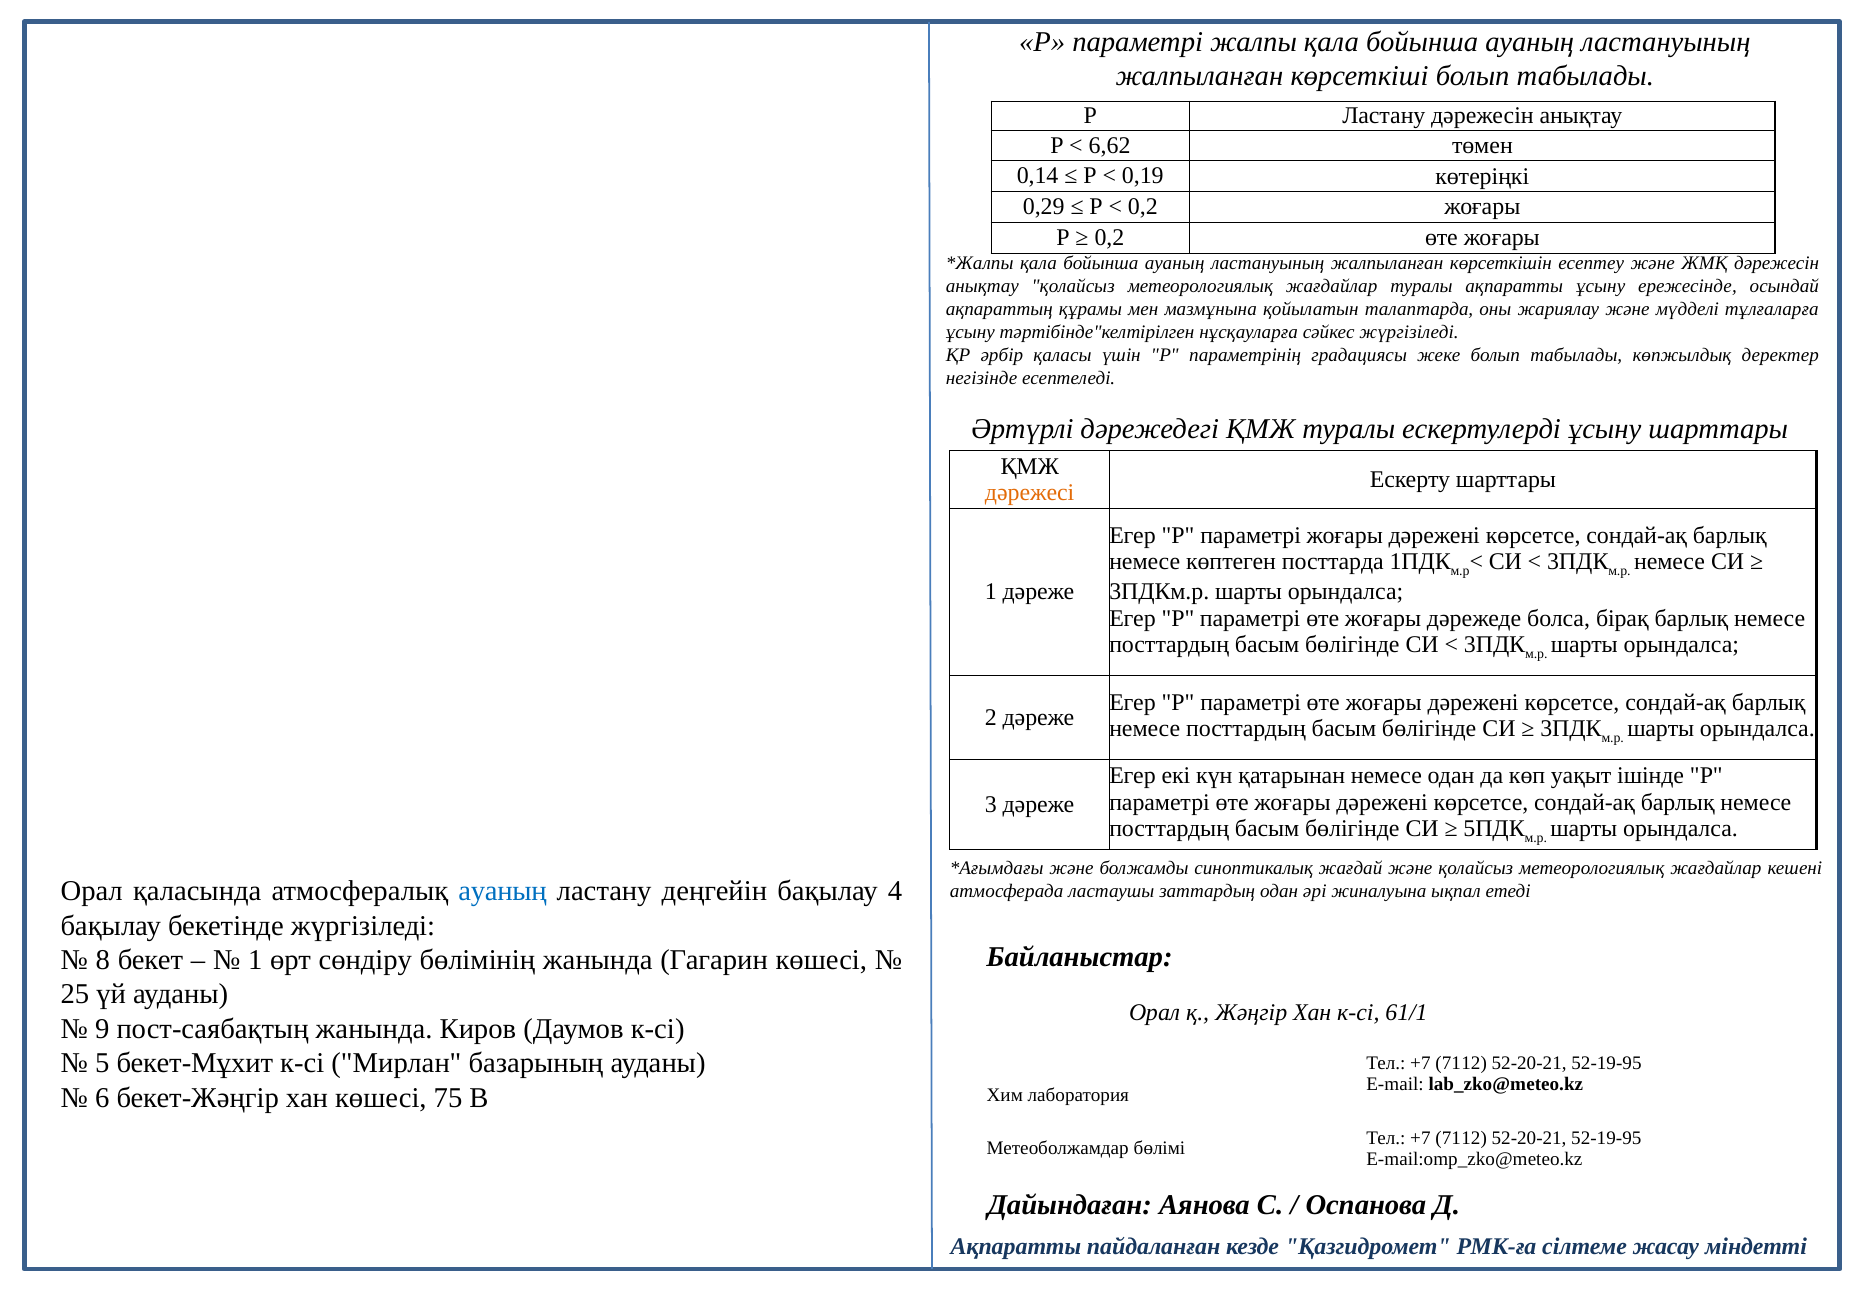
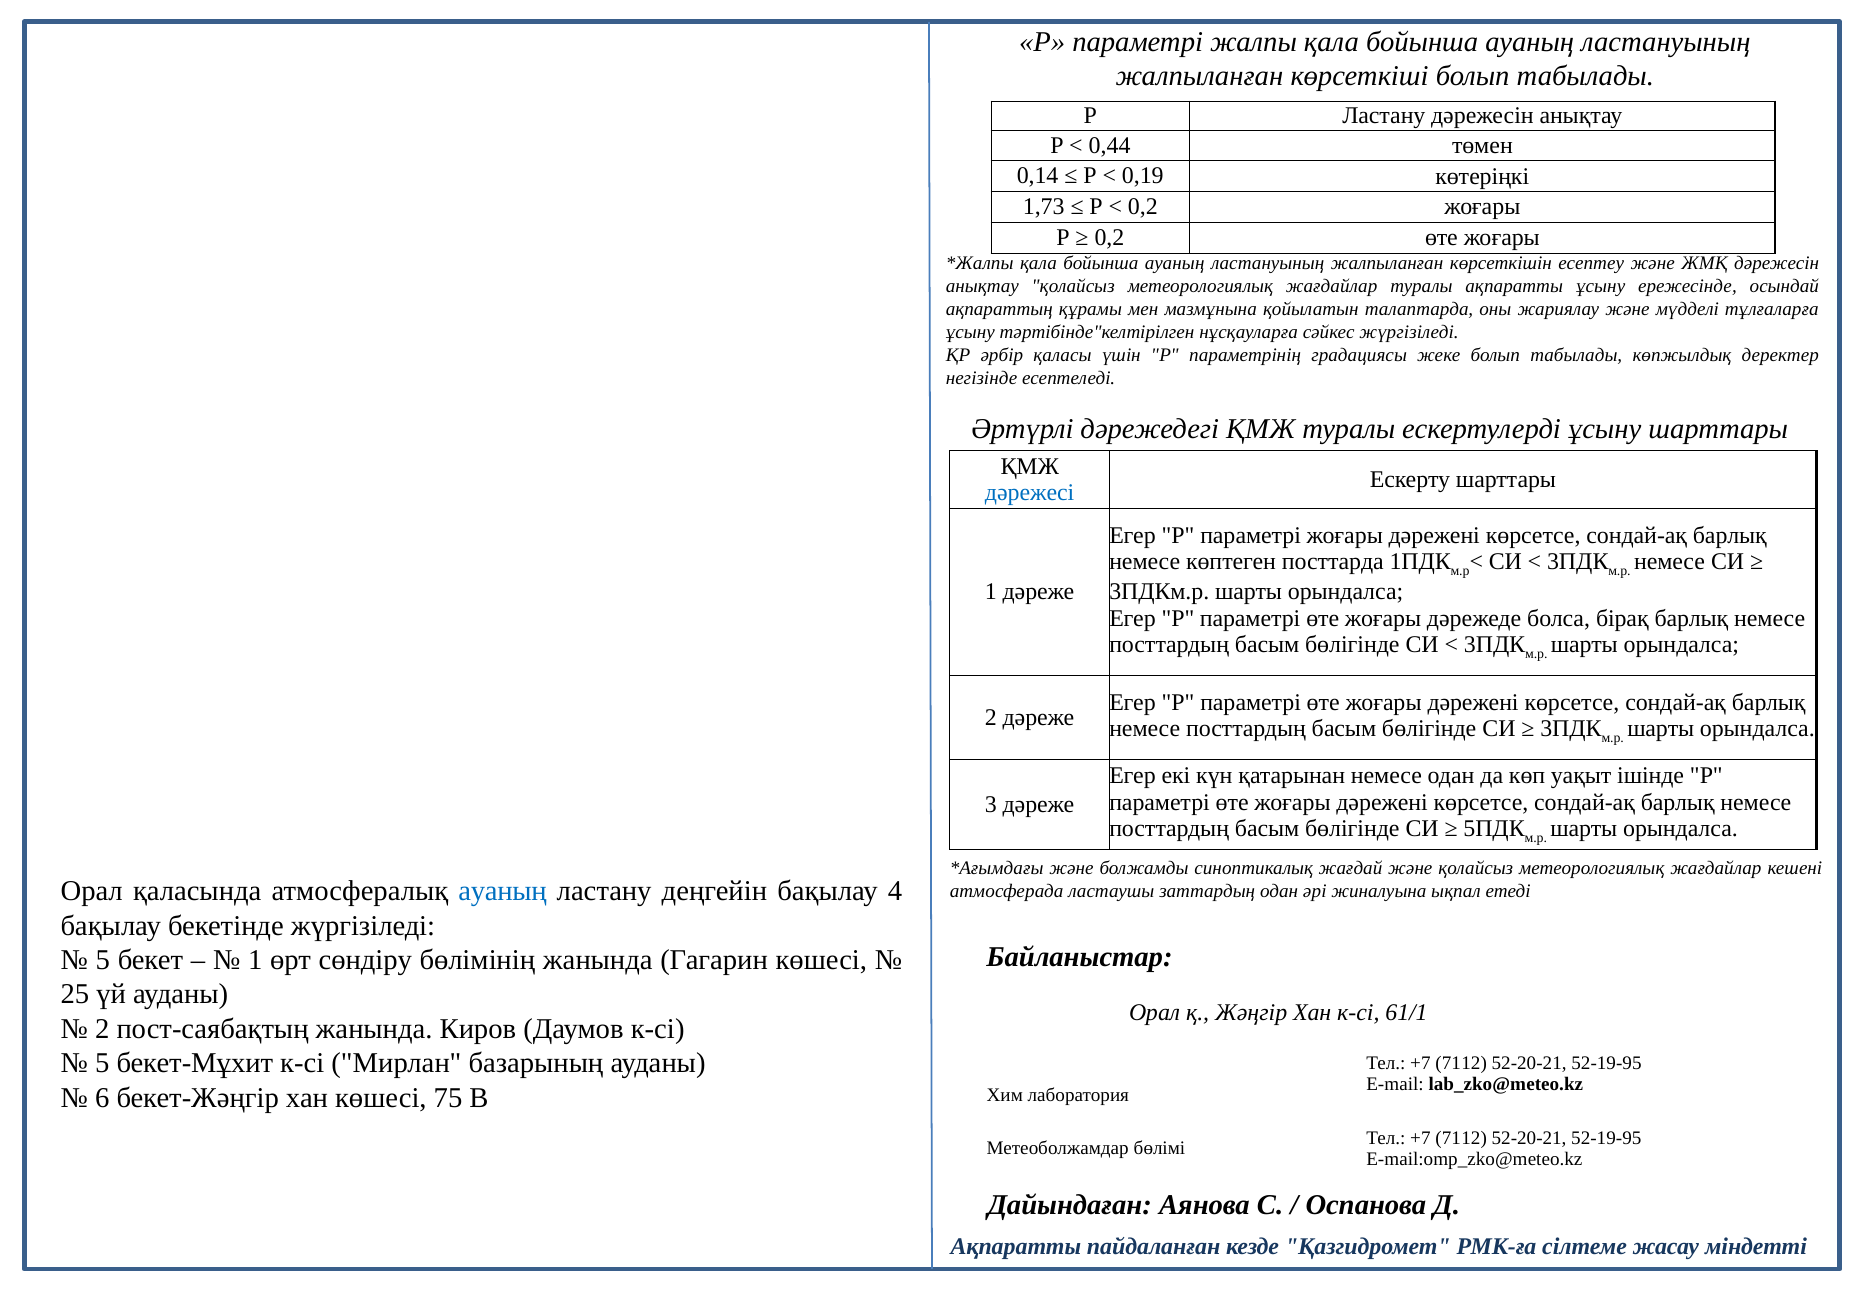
6,62: 6,62 -> 0,44 (1110, 145)
0,29: 0,29 -> 1,73 (1044, 207)
дәрежесі colour: orange -> blue (1030, 493)
8: 8 -> 5 (103, 960)
9: 9 -> 2 (102, 1028)
